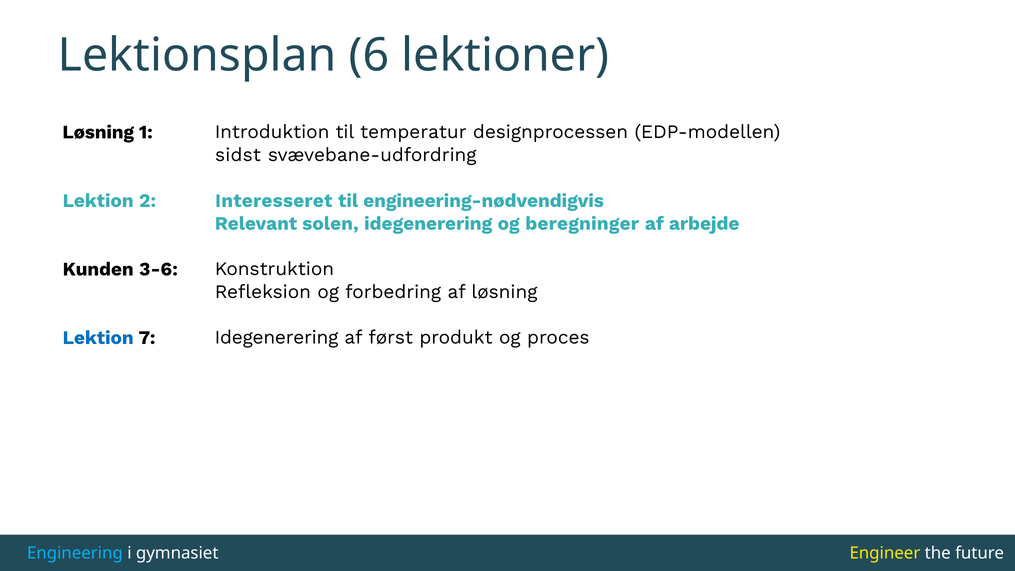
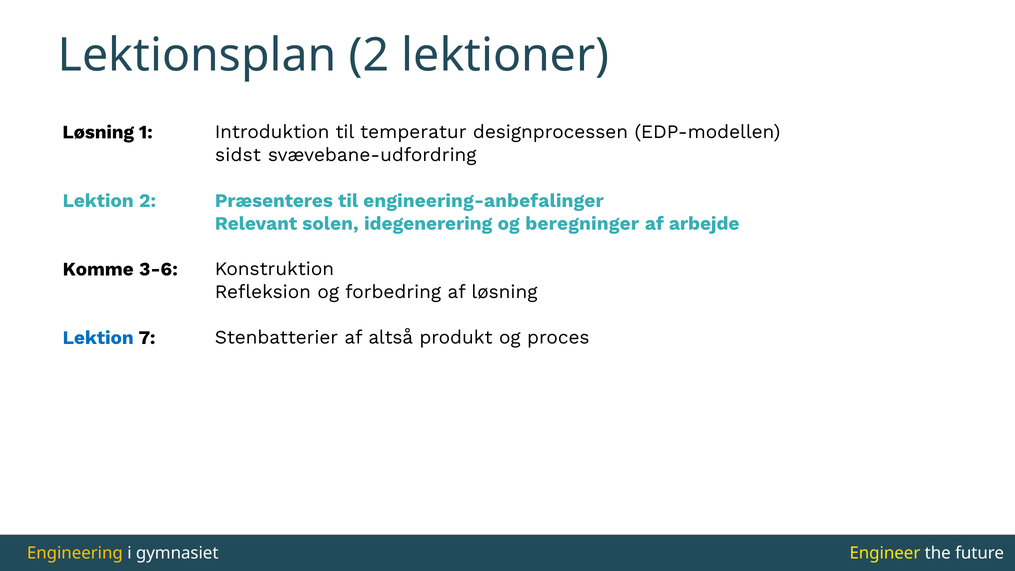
Lektionsplan 6: 6 -> 2 (369, 55)
Interesseret: Interesseret -> Præsenteres (274, 201)
engineering-nødvendigvis: engineering-nødvendigvis -> engineering-anbefalinger (483, 201)
Kunden: Kunden -> Komme (98, 269)
7 Idegenerering: Idegenerering -> Stenbatterier (276, 338)
først: først -> altså (391, 338)
Engineering colour: light blue -> yellow (75, 553)
